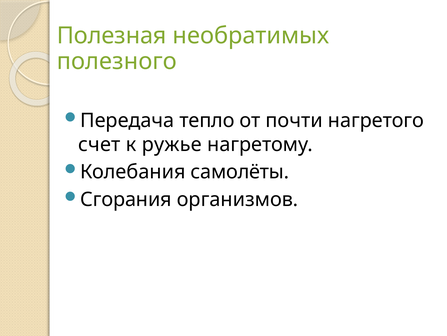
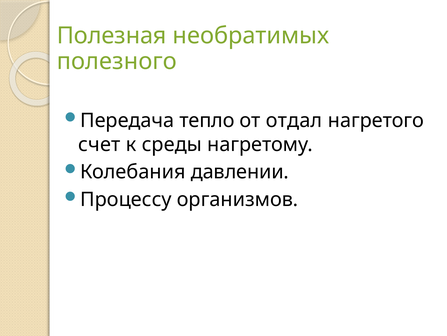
почти: почти -> отдал (294, 120)
ружье: ружье -> среды (172, 144)
самолёты: самолёты -> давлении (240, 172)
Сгорания: Сгорания -> Процессу (126, 199)
